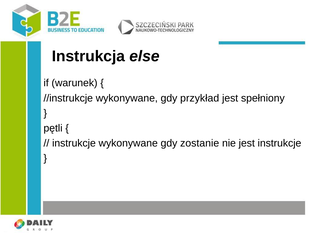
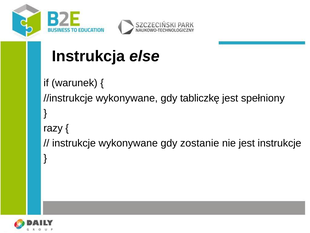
przykład: przykład -> tabliczkę (200, 98)
pętli: pętli -> razy (53, 128)
